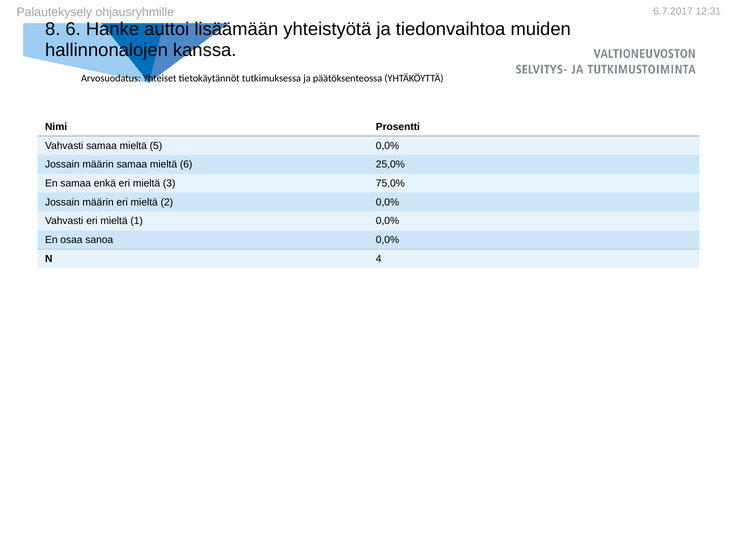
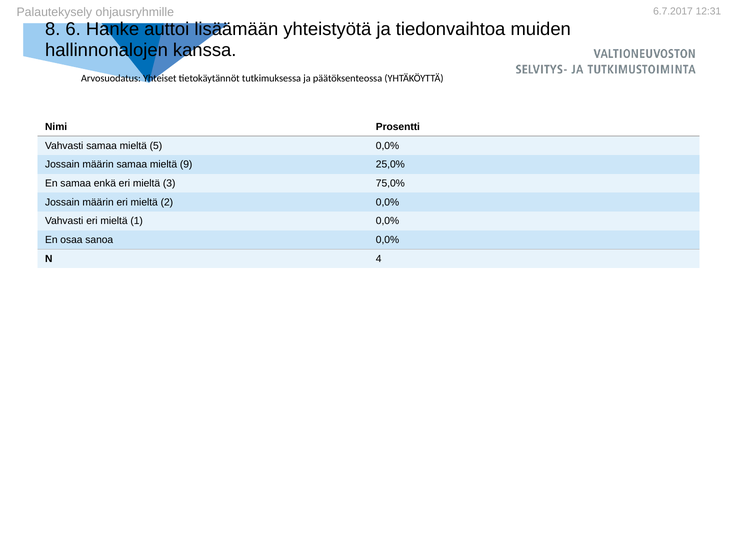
mieltä 6: 6 -> 9 (186, 164)
